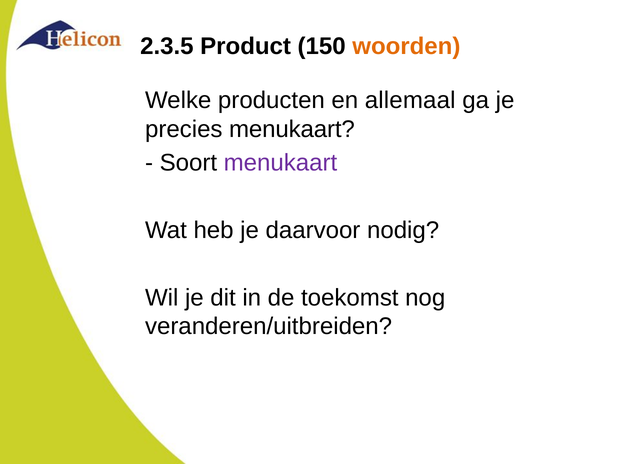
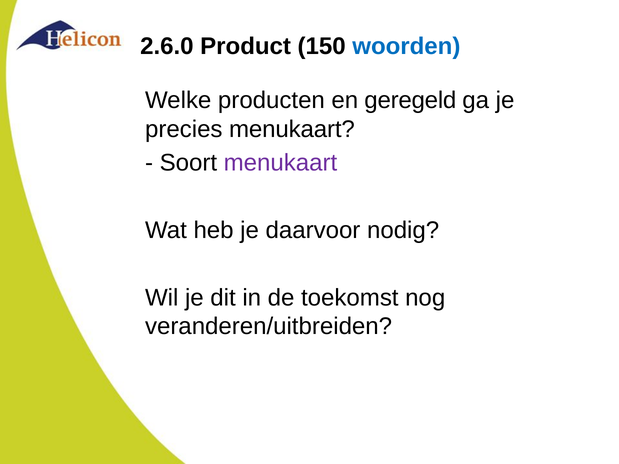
2.3.5: 2.3.5 -> 2.6.0 (167, 46)
woorden colour: orange -> blue (406, 46)
allemaal: allemaal -> geregeld (410, 100)
